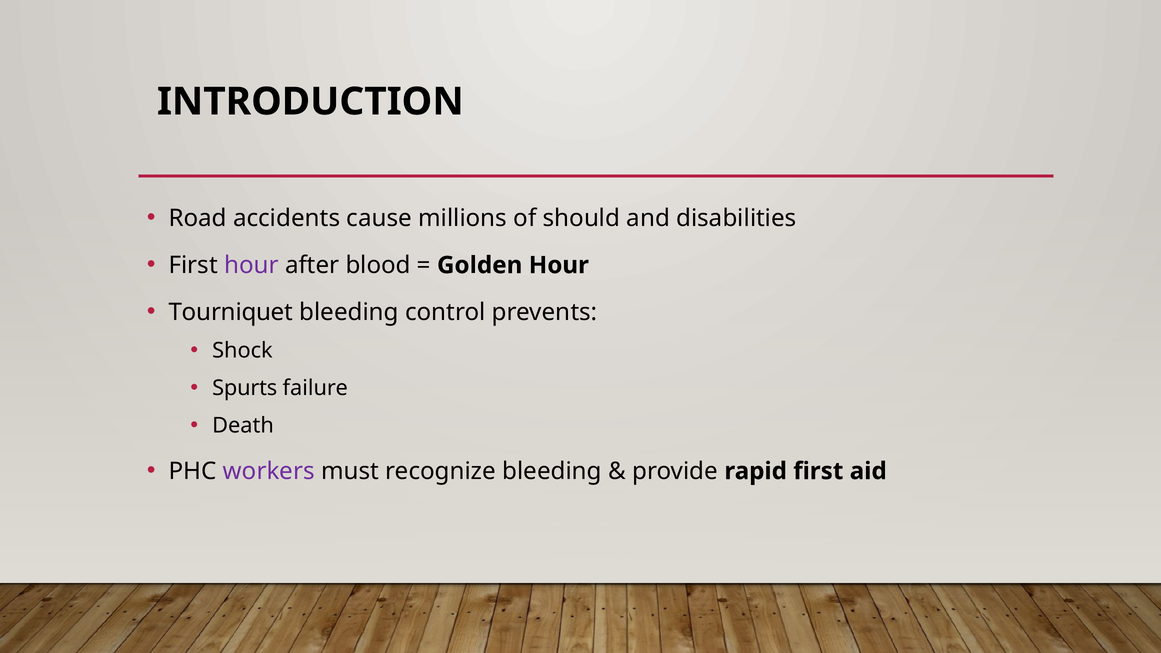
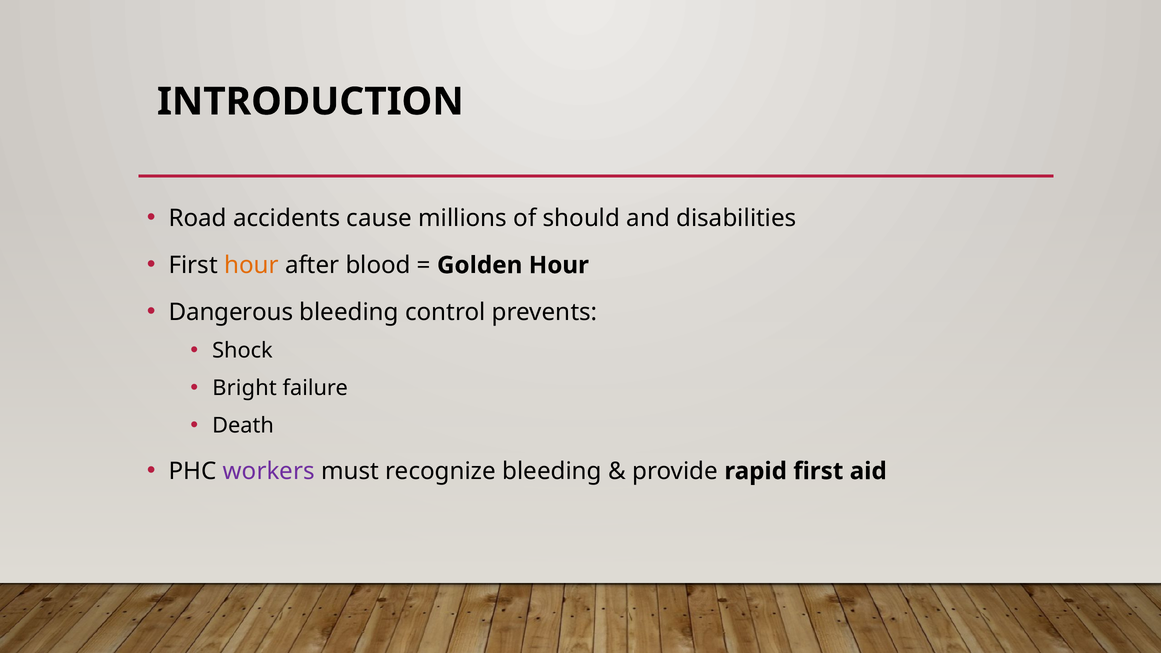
hour colour: purple -> orange (251, 265)
Tourniquet: Tourniquet -> Dangerous (231, 312)
Spurts: Spurts -> Bright (245, 388)
